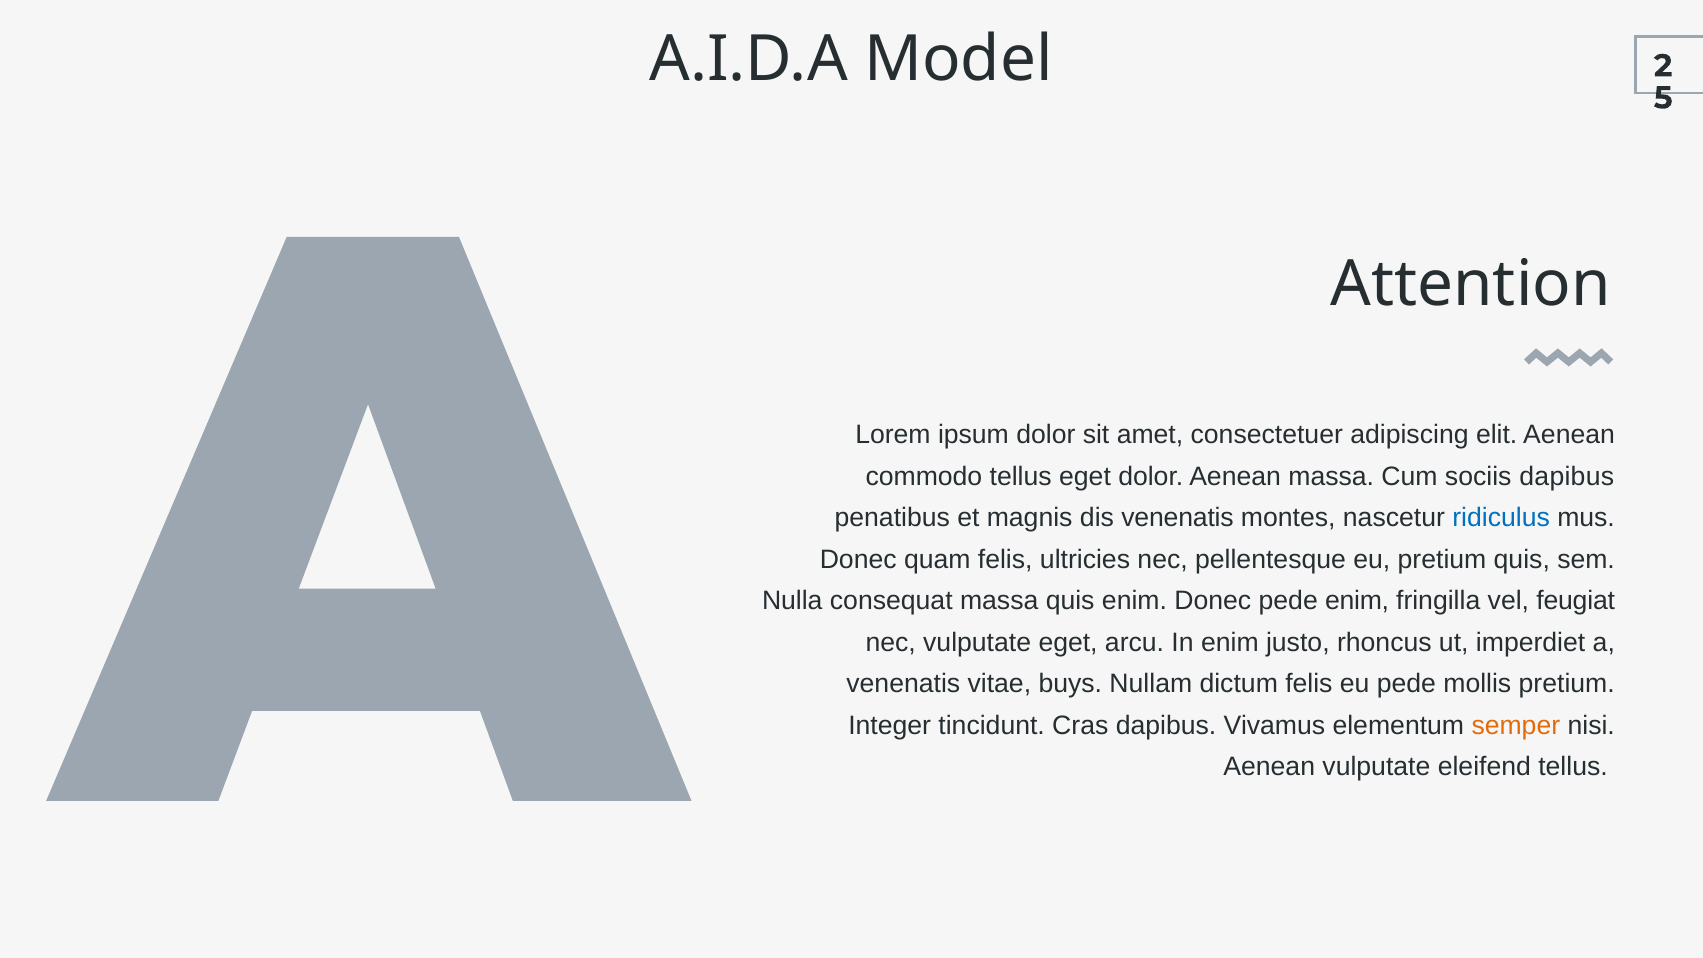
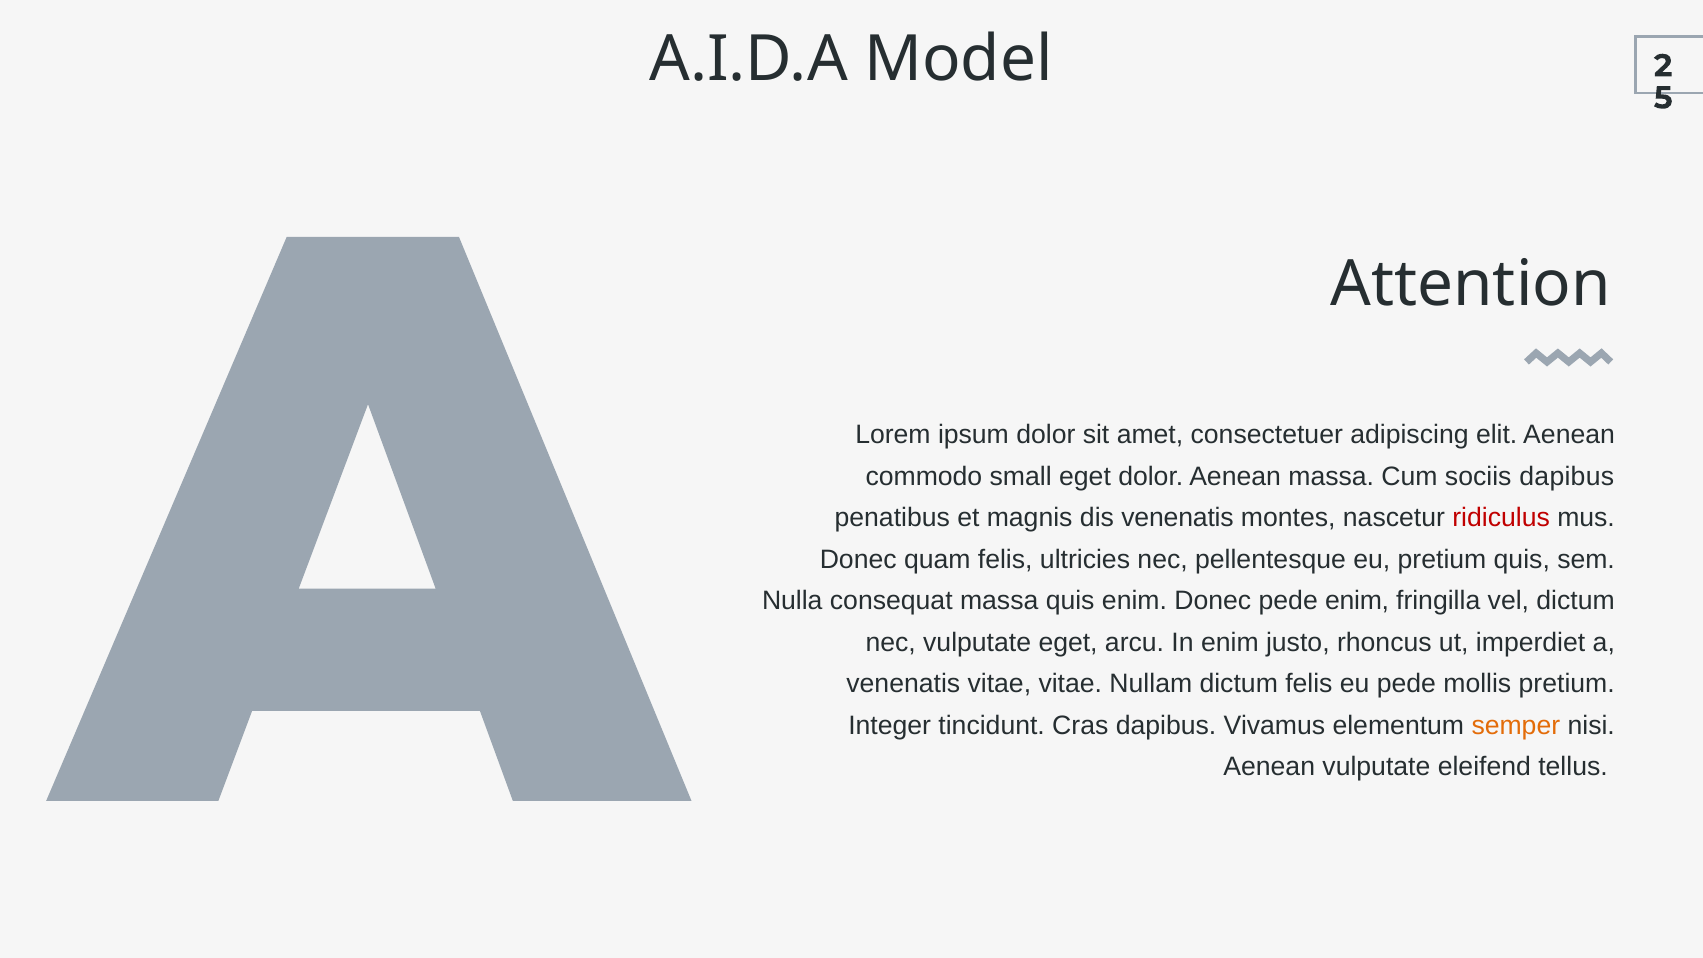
commodo tellus: tellus -> small (1021, 476)
ridiculus colour: blue -> red (1501, 518)
vel feugiat: feugiat -> dictum (1576, 601)
vitae buys: buys -> vitae (1070, 684)
